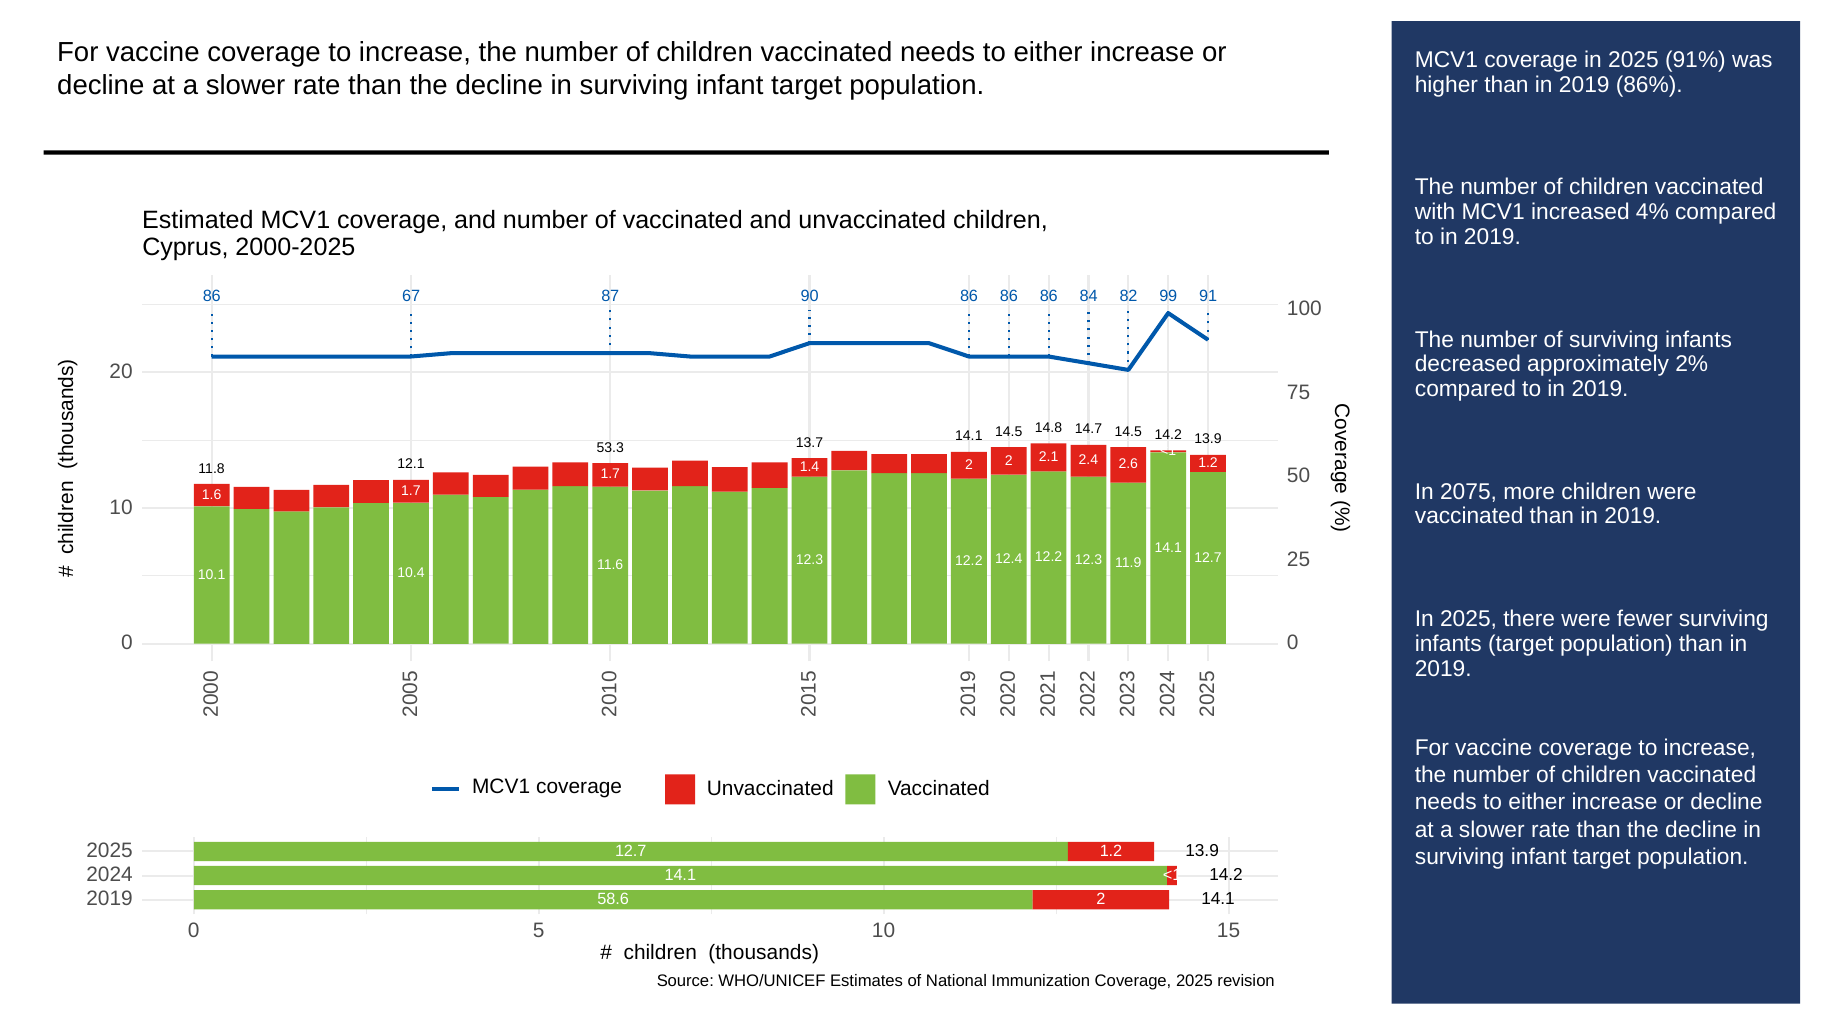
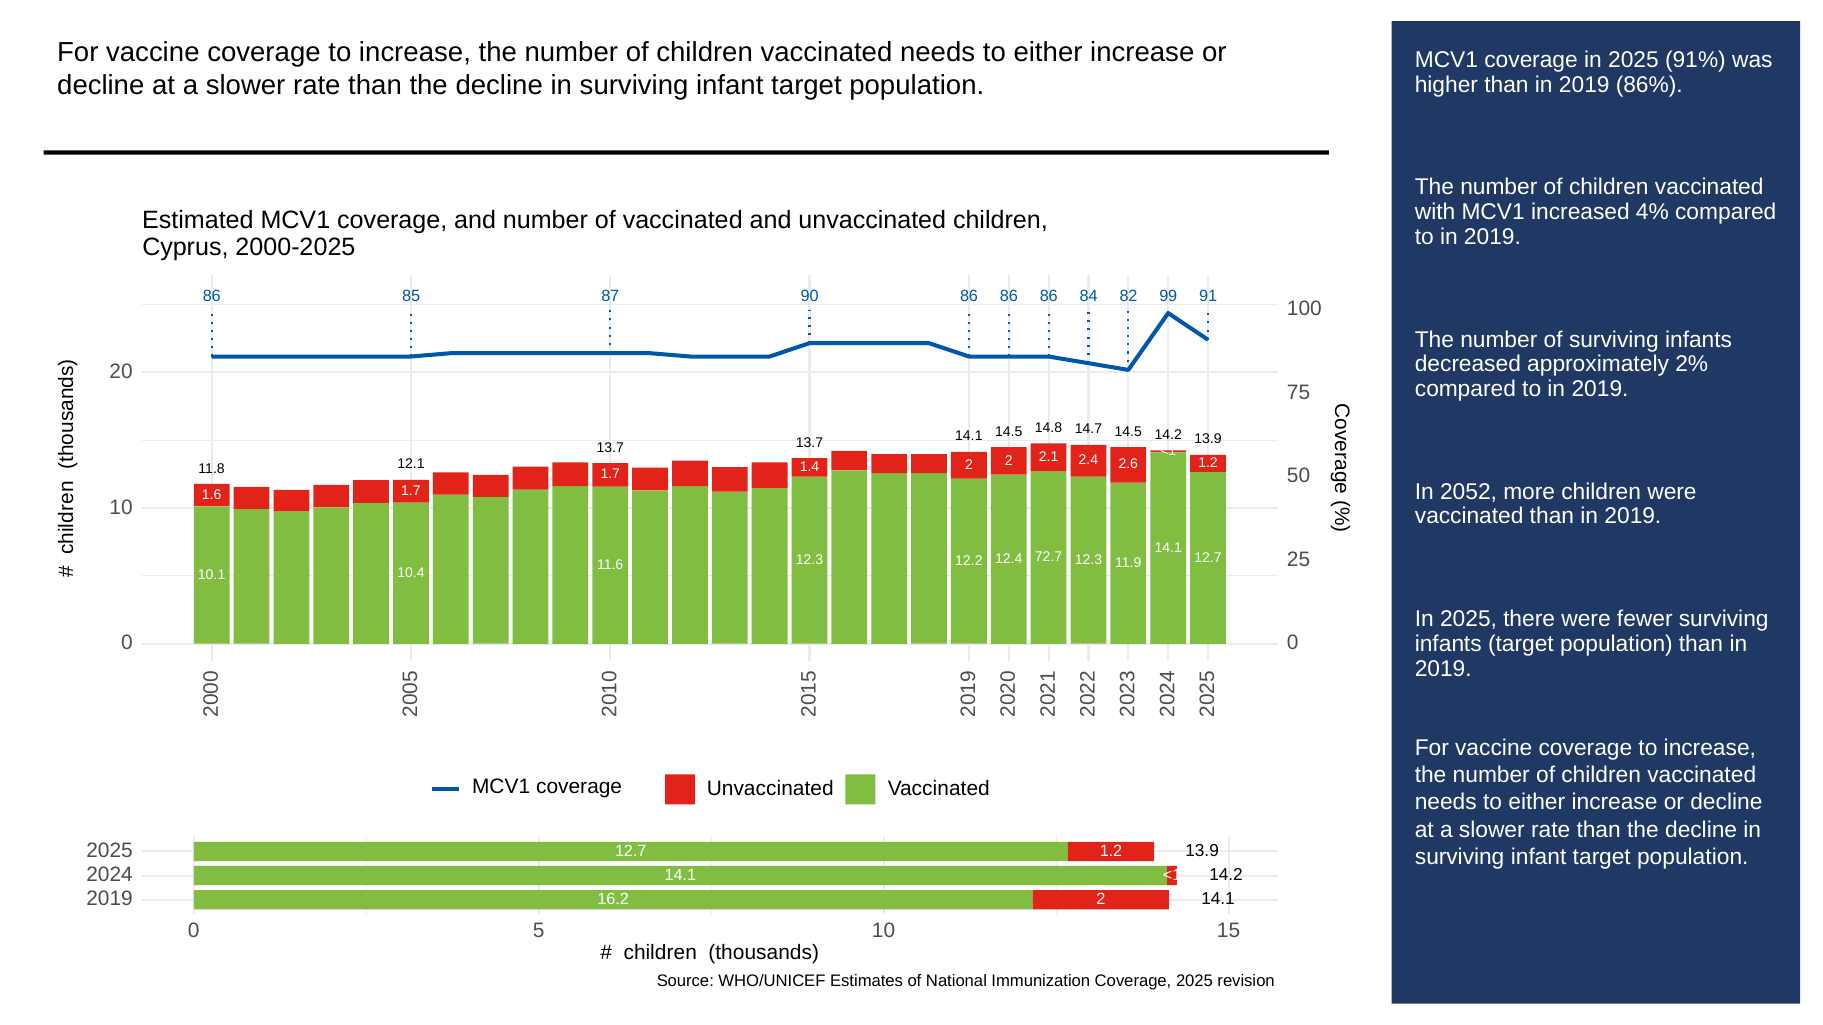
67: 67 -> 85 (411, 297)
53.3: 53.3 -> 13.7 (610, 448)
2075: 2075 -> 2052 (1469, 492)
12.2: 12.2 -> 72.7 (1049, 557)
58.6: 58.6 -> 16.2 (613, 899)
